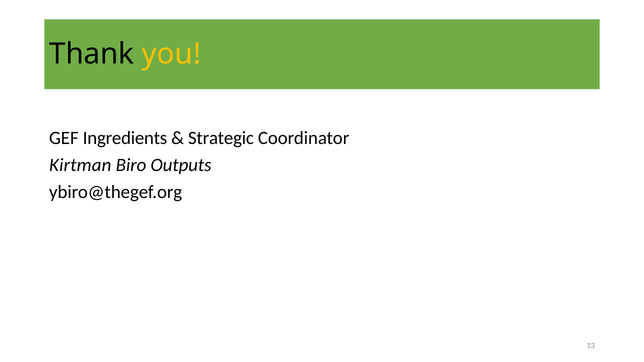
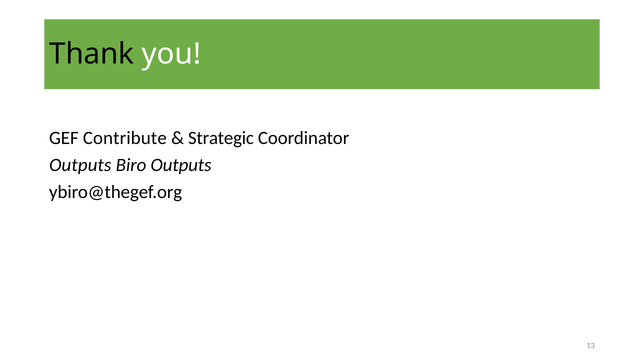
you colour: yellow -> white (171, 54)
Ingredients: Ingredients -> Contribute (125, 138)
Kirtman: Kirtman -> Outputs (80, 165)
